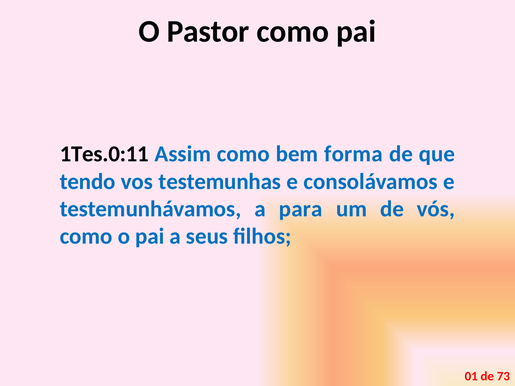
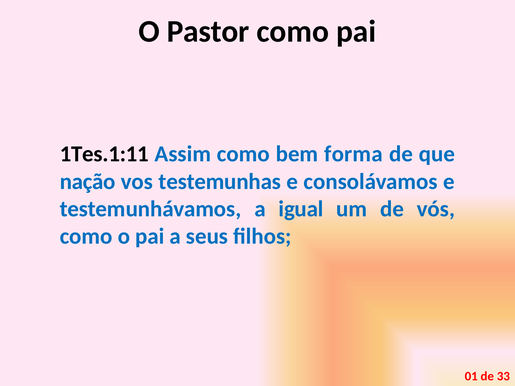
1Tes.0:11: 1Tes.0:11 -> 1Tes.1:11 (104, 154)
tendo: tendo -> nação (88, 182)
para: para -> igual (301, 209)
73: 73 -> 33 (503, 377)
